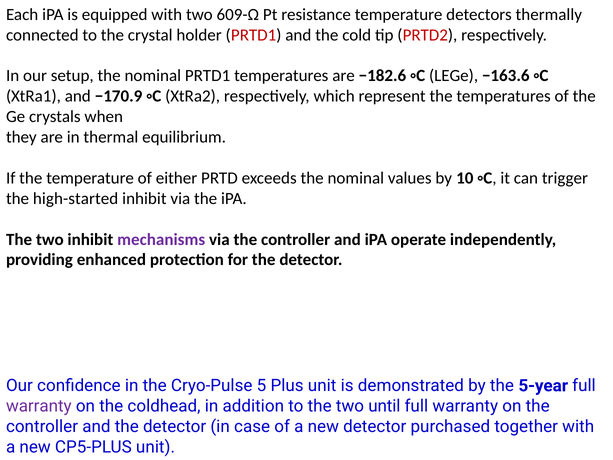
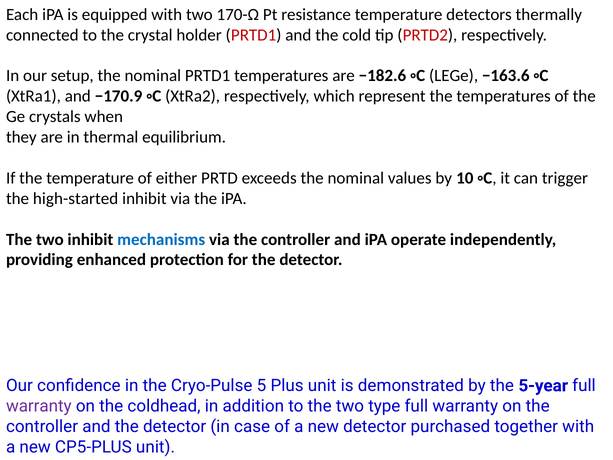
609-Ω: 609-Ω -> 170-Ω (238, 14)
mechanisms colour: purple -> blue (161, 239)
until: until -> type (384, 406)
